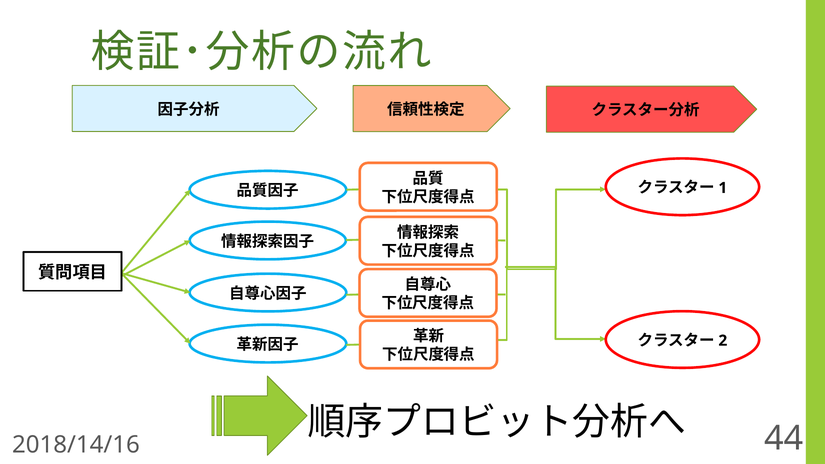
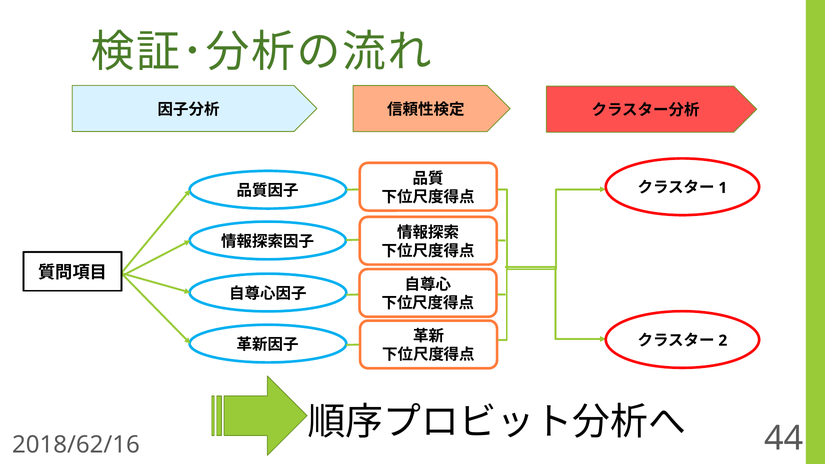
2018/14/16: 2018/14/16 -> 2018/62/16 (76, 445)
